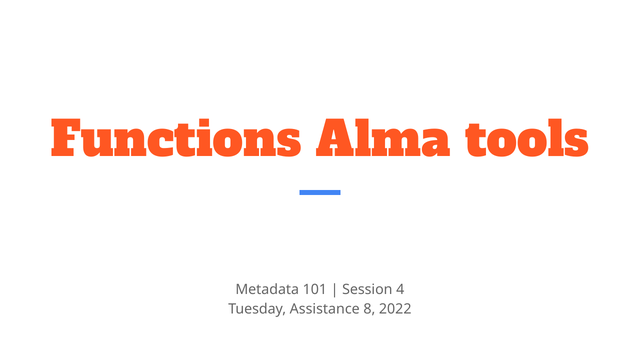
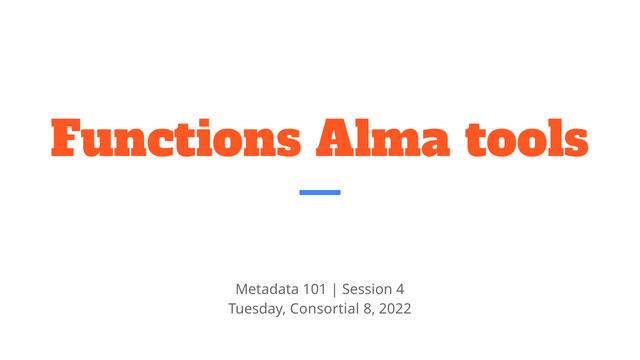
Assistance: Assistance -> Consortial (325, 309)
